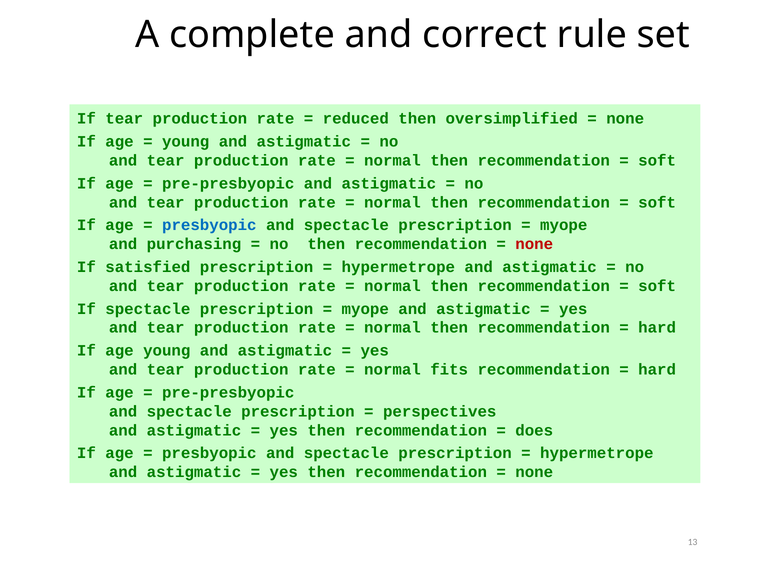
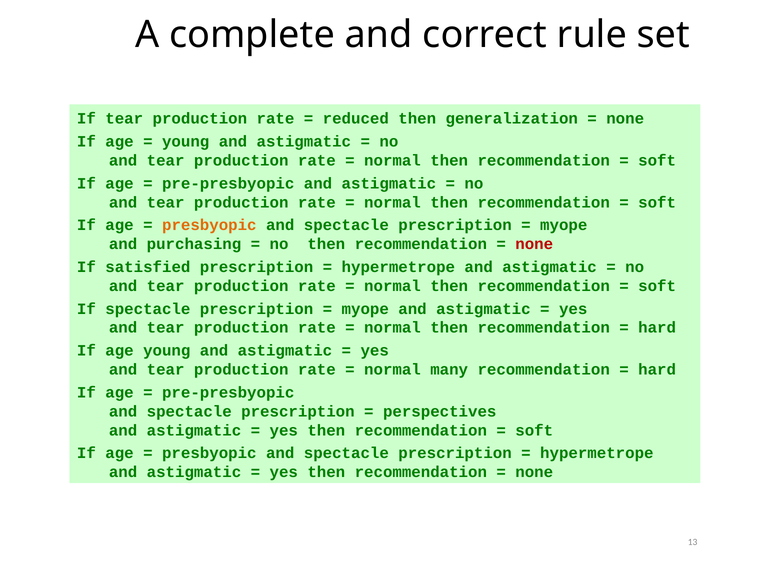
oversimplified: oversimplified -> generalization (512, 119)
presbyopic colour: blue -> orange (209, 225)
fits: fits -> many (449, 369)
does: does -> soft (534, 430)
